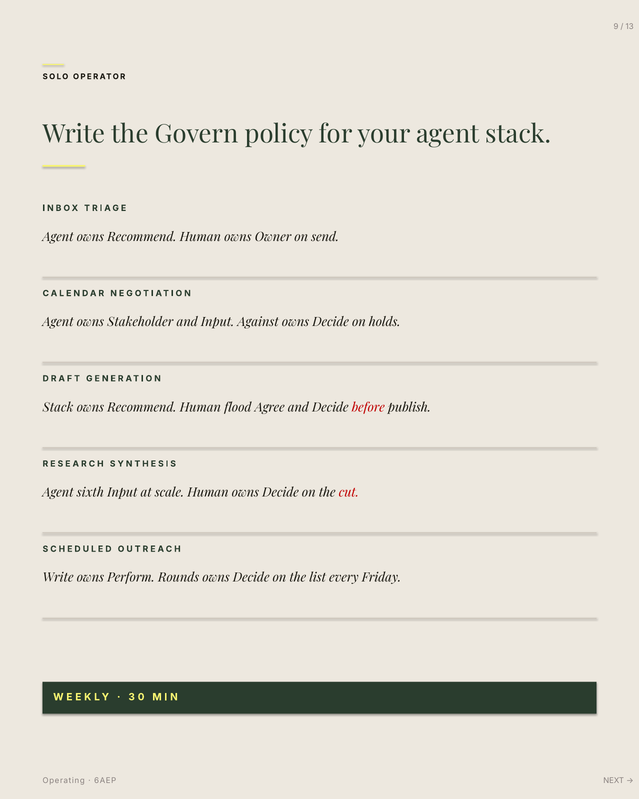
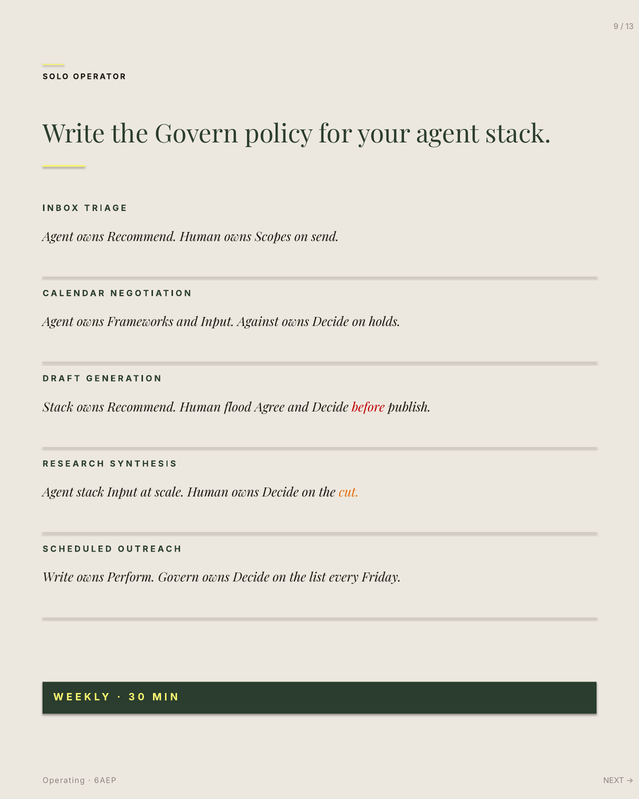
Owner: Owner -> Scopes (273, 237)
Stakeholder: Stakeholder -> Frameworks (140, 322)
sixth: sixth -> stack (90, 492)
cut colour: red -> orange (349, 492)
Perform Rounds: Rounds -> Govern (179, 578)
